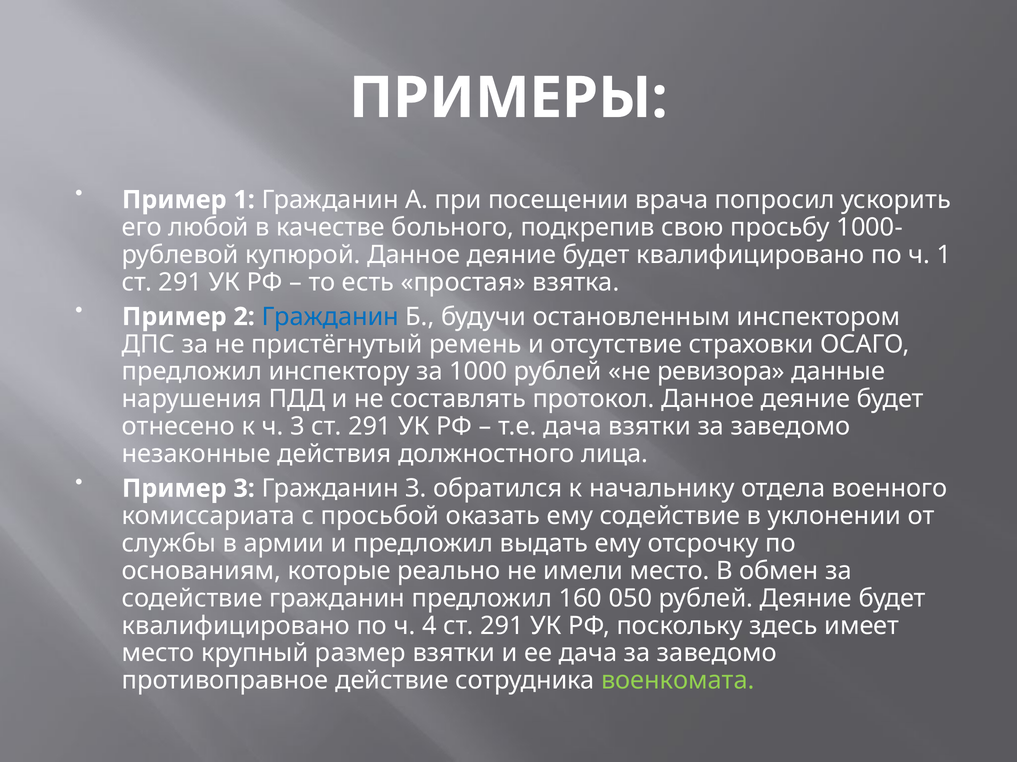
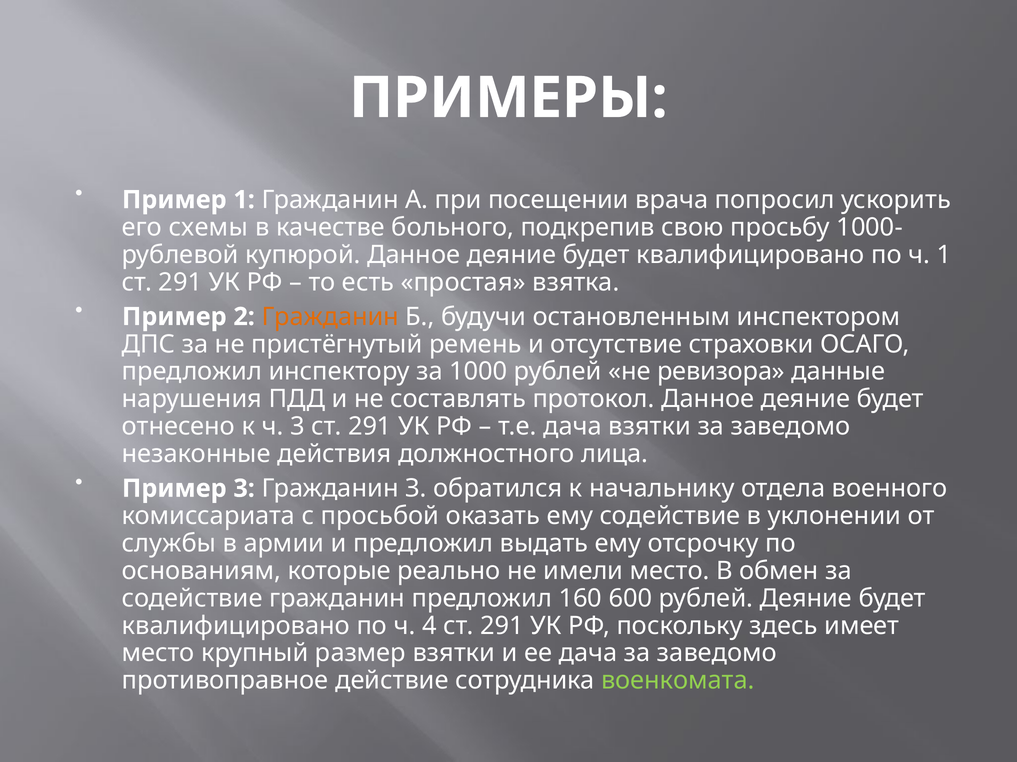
любой: любой -> схемы (208, 227)
Гражданин colour: blue -> orange (330, 317)
050: 050 -> 600 (630, 599)
